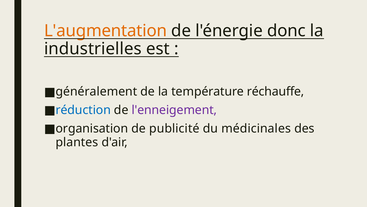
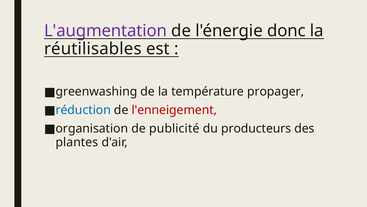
L'augmentation colour: orange -> purple (106, 31)
industrielles: industrielles -> réutilisables (93, 49)
généralement: généralement -> greenwashing (96, 91)
réchauffe: réchauffe -> propager (276, 91)
l'enneigement colour: purple -> red (174, 110)
médicinales: médicinales -> producteurs (256, 128)
